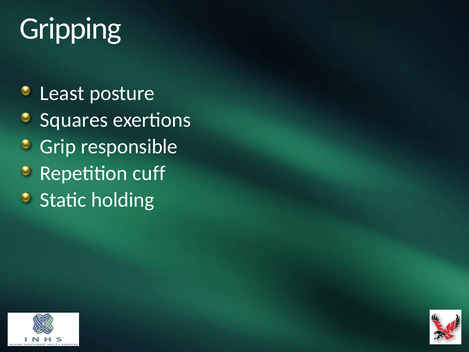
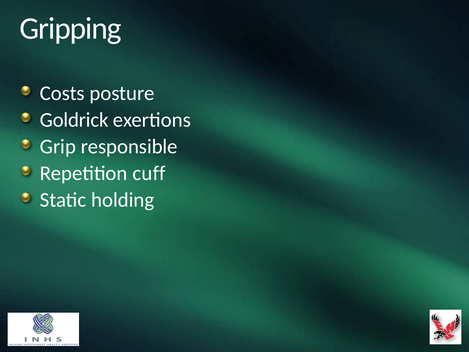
Least: Least -> Costs (62, 93)
Squares: Squares -> Goldrick (74, 120)
